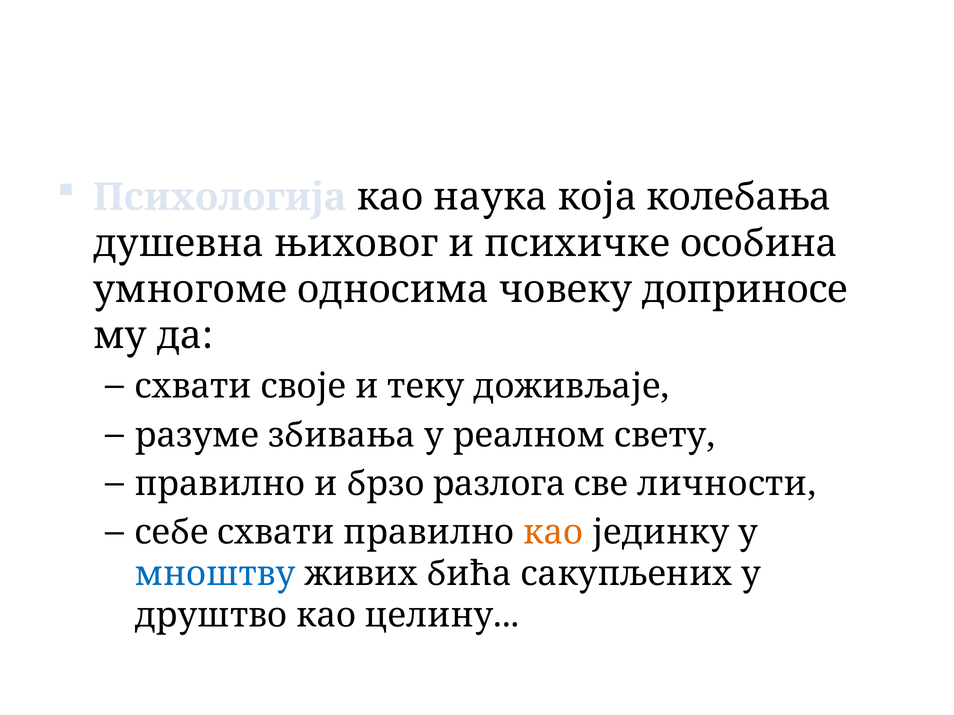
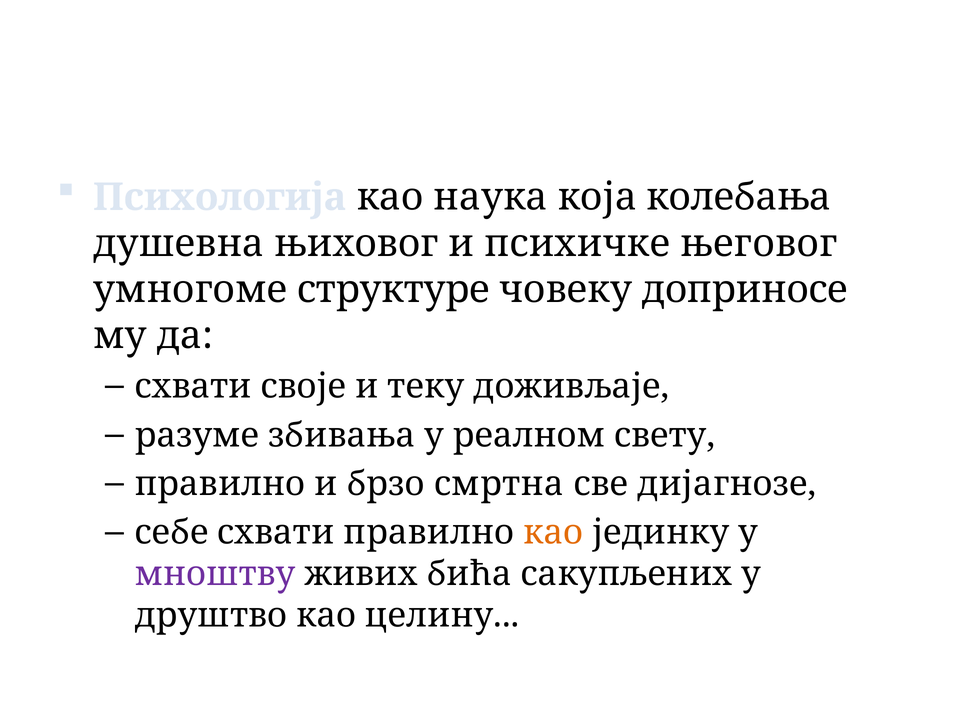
особина: особина -> његовог (759, 244)
односима: односима -> структуре (393, 290)
разлога: разлога -> смртна (499, 484)
личности: личности -> дијагнозе (727, 484)
мноштву colour: blue -> purple (215, 574)
